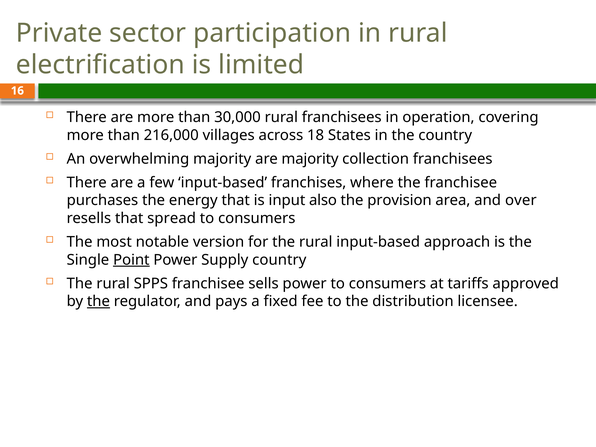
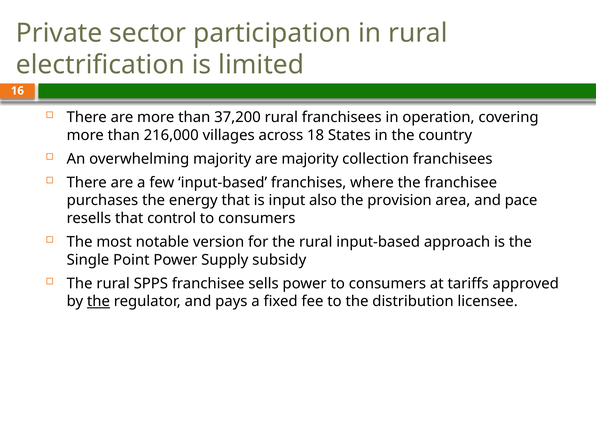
30,000: 30,000 -> 37,200 (237, 117)
over: over -> pace (521, 200)
spread: spread -> control (172, 218)
Point underline: present -> none (131, 260)
Supply country: country -> subsidy (279, 260)
